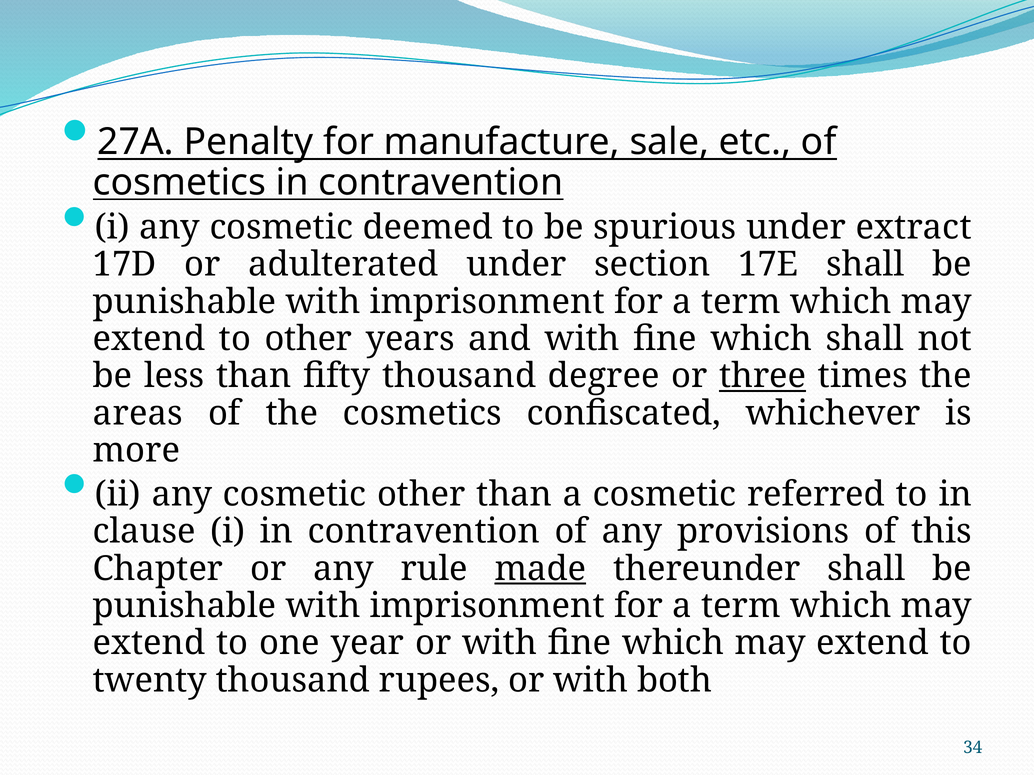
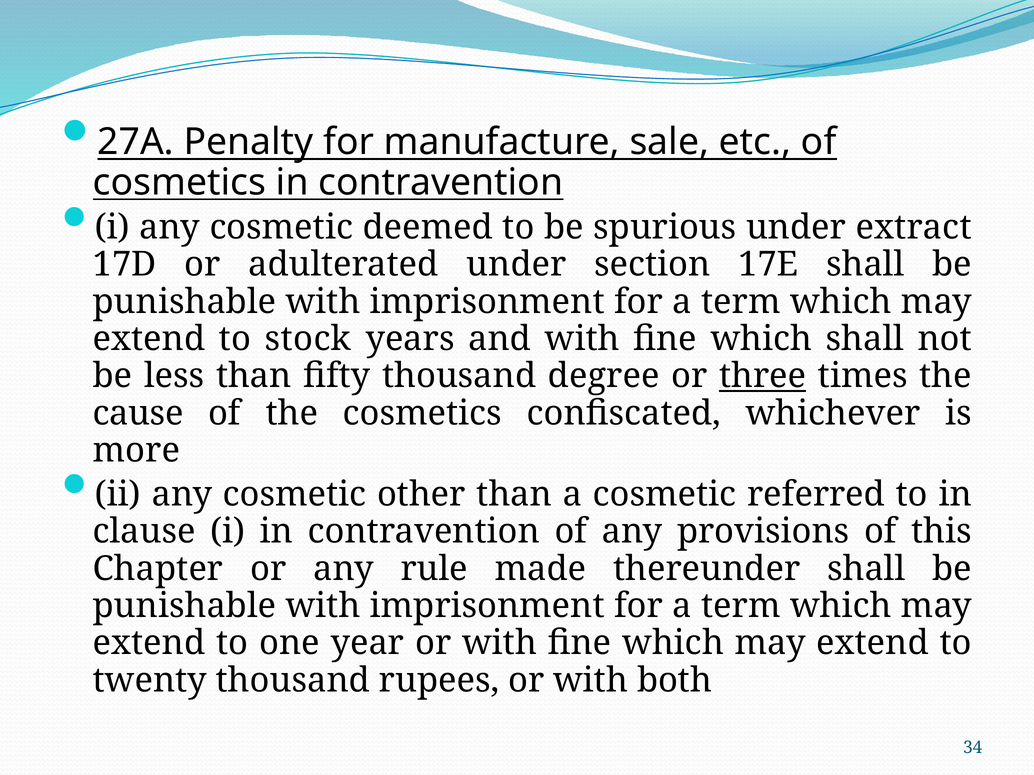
to other: other -> stock (308, 339)
areas: areas -> cause (138, 414)
made underline: present -> none (540, 569)
